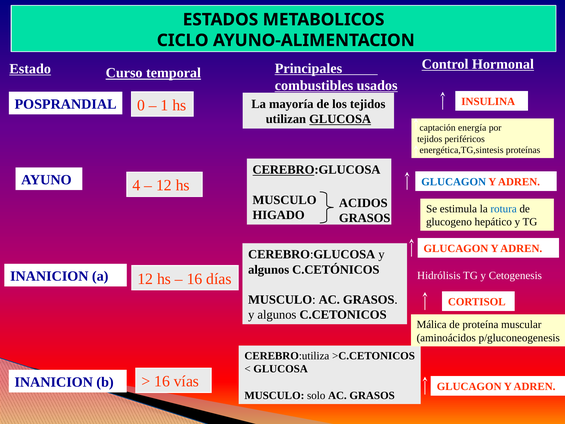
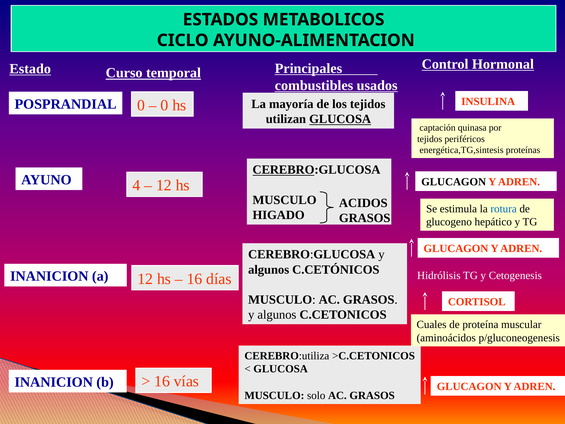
1: 1 -> 0 (164, 105)
energía: energía -> quinasa (472, 128)
GLUCAGON colour: blue -> black (454, 182)
Málica: Málica -> Cuales (432, 324)
